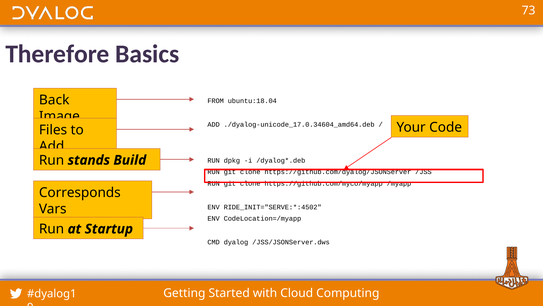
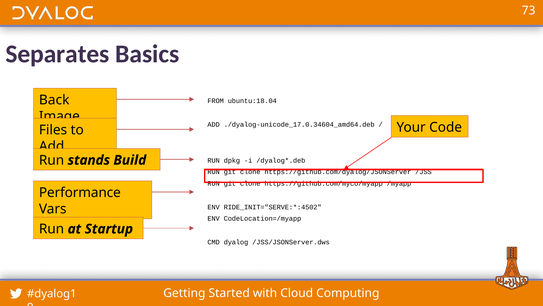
Therefore: Therefore -> Separates (57, 54)
Corresponds: Corresponds -> Performance (80, 192)
